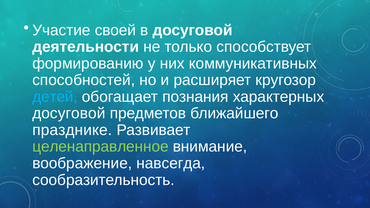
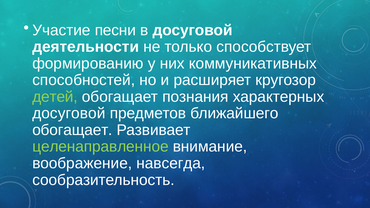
своей: своей -> песни (115, 30)
детей colour: light blue -> light green (55, 97)
празднике: празднике -> обогащает (72, 130)
